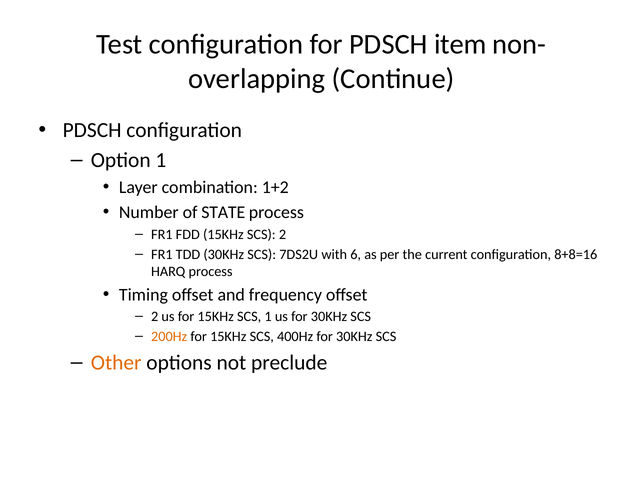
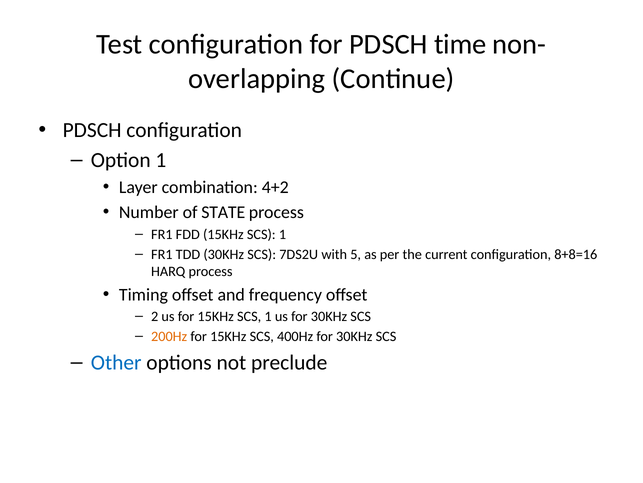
item: item -> time (460, 44)
1+2: 1+2 -> 4+2 (275, 187)
FDD 15KHz SCS 2: 2 -> 1 (283, 234)
6: 6 -> 5 (356, 254)
Other colour: orange -> blue (116, 362)
